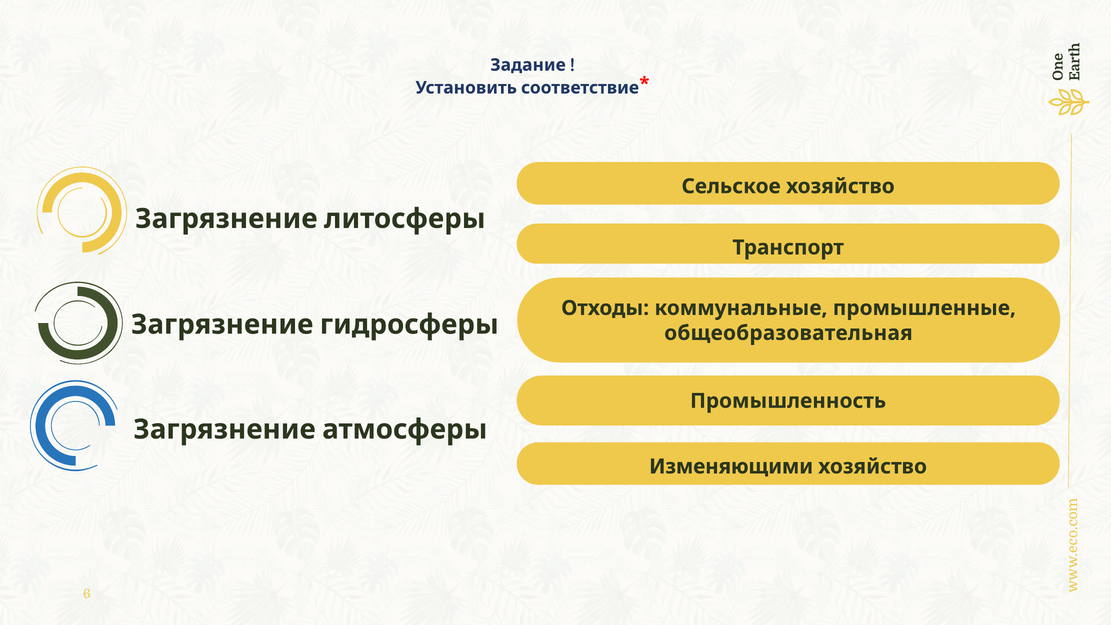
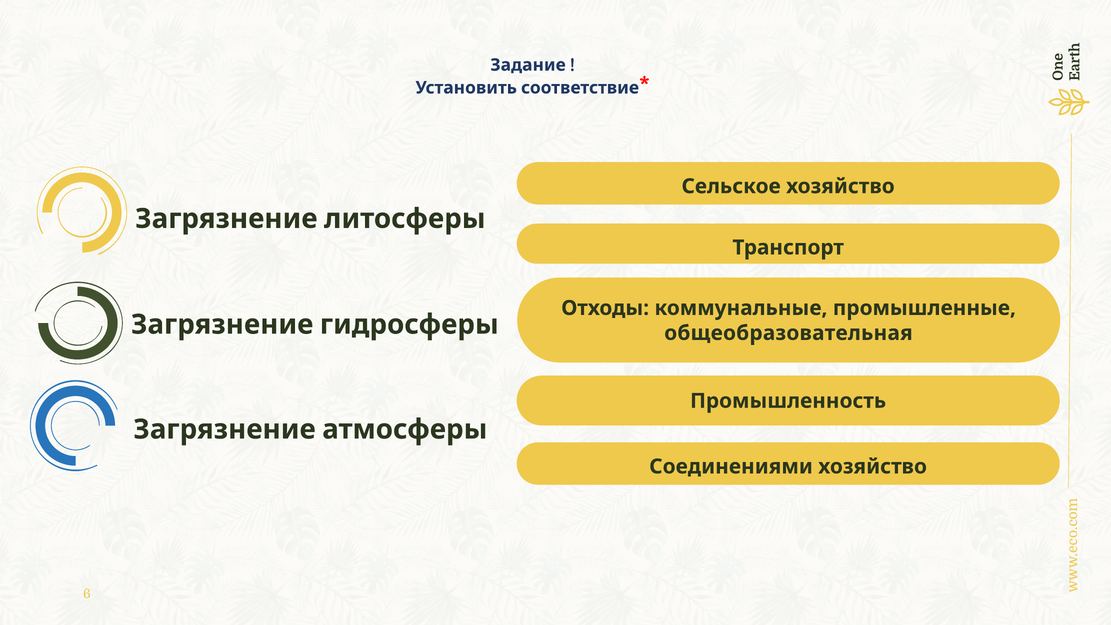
Изменяющими: Изменяющими -> Соединениями (731, 467)
